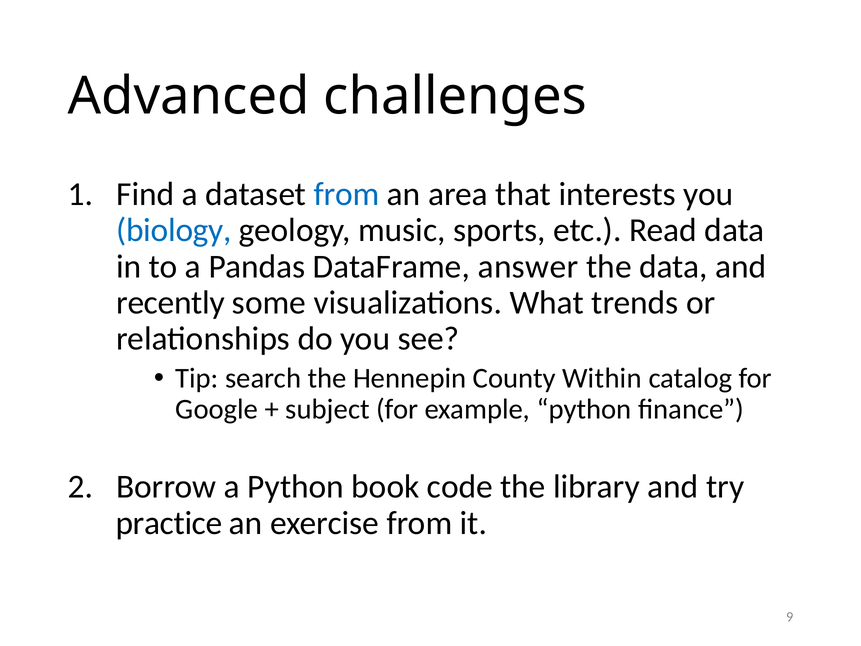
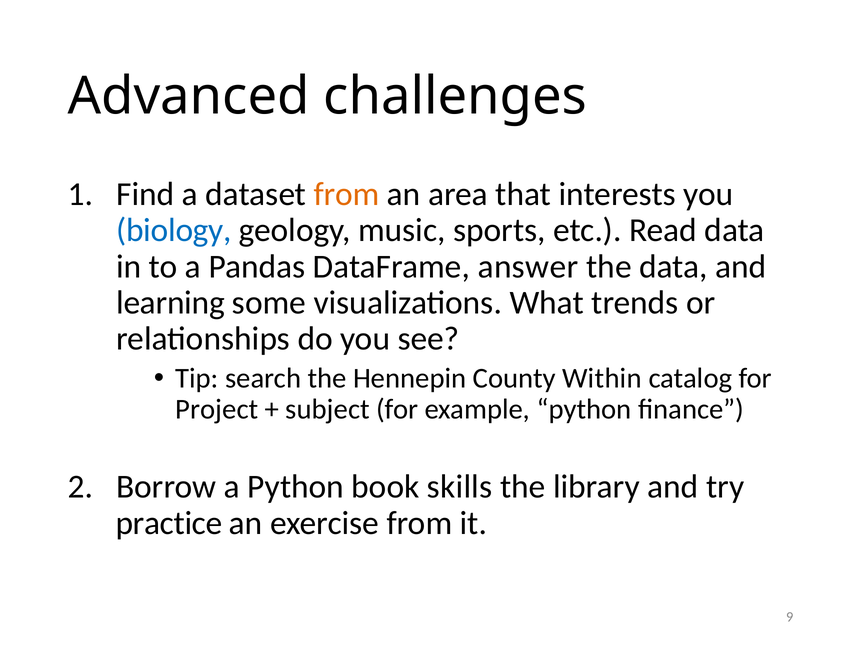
from colour: blue -> orange (347, 194)
recently: recently -> learning (171, 303)
Google: Google -> Project (217, 409)
code: code -> skills (460, 487)
